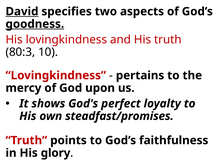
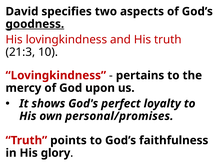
David underline: present -> none (22, 11)
80:3: 80:3 -> 21:3 (20, 52)
steadfast/promises: steadfast/promises -> personal/promises (119, 116)
